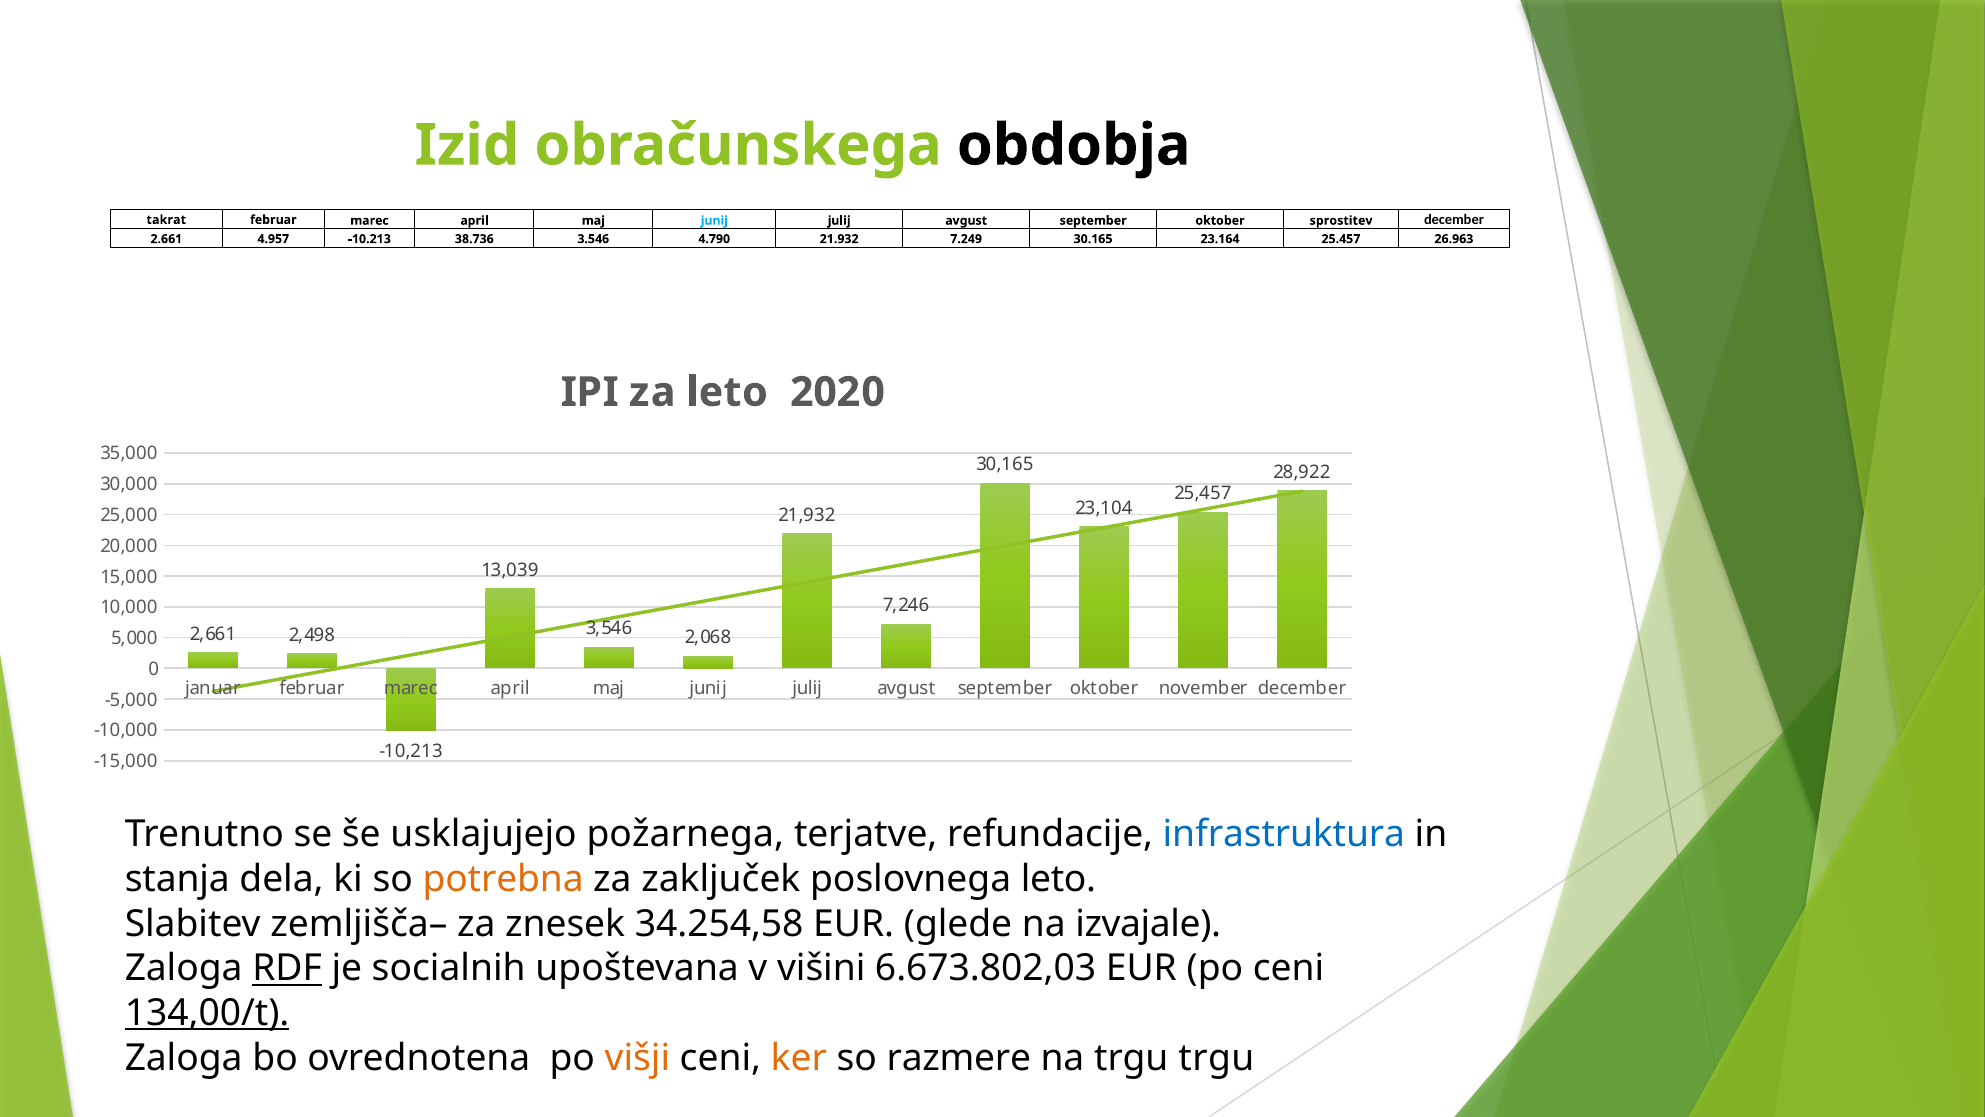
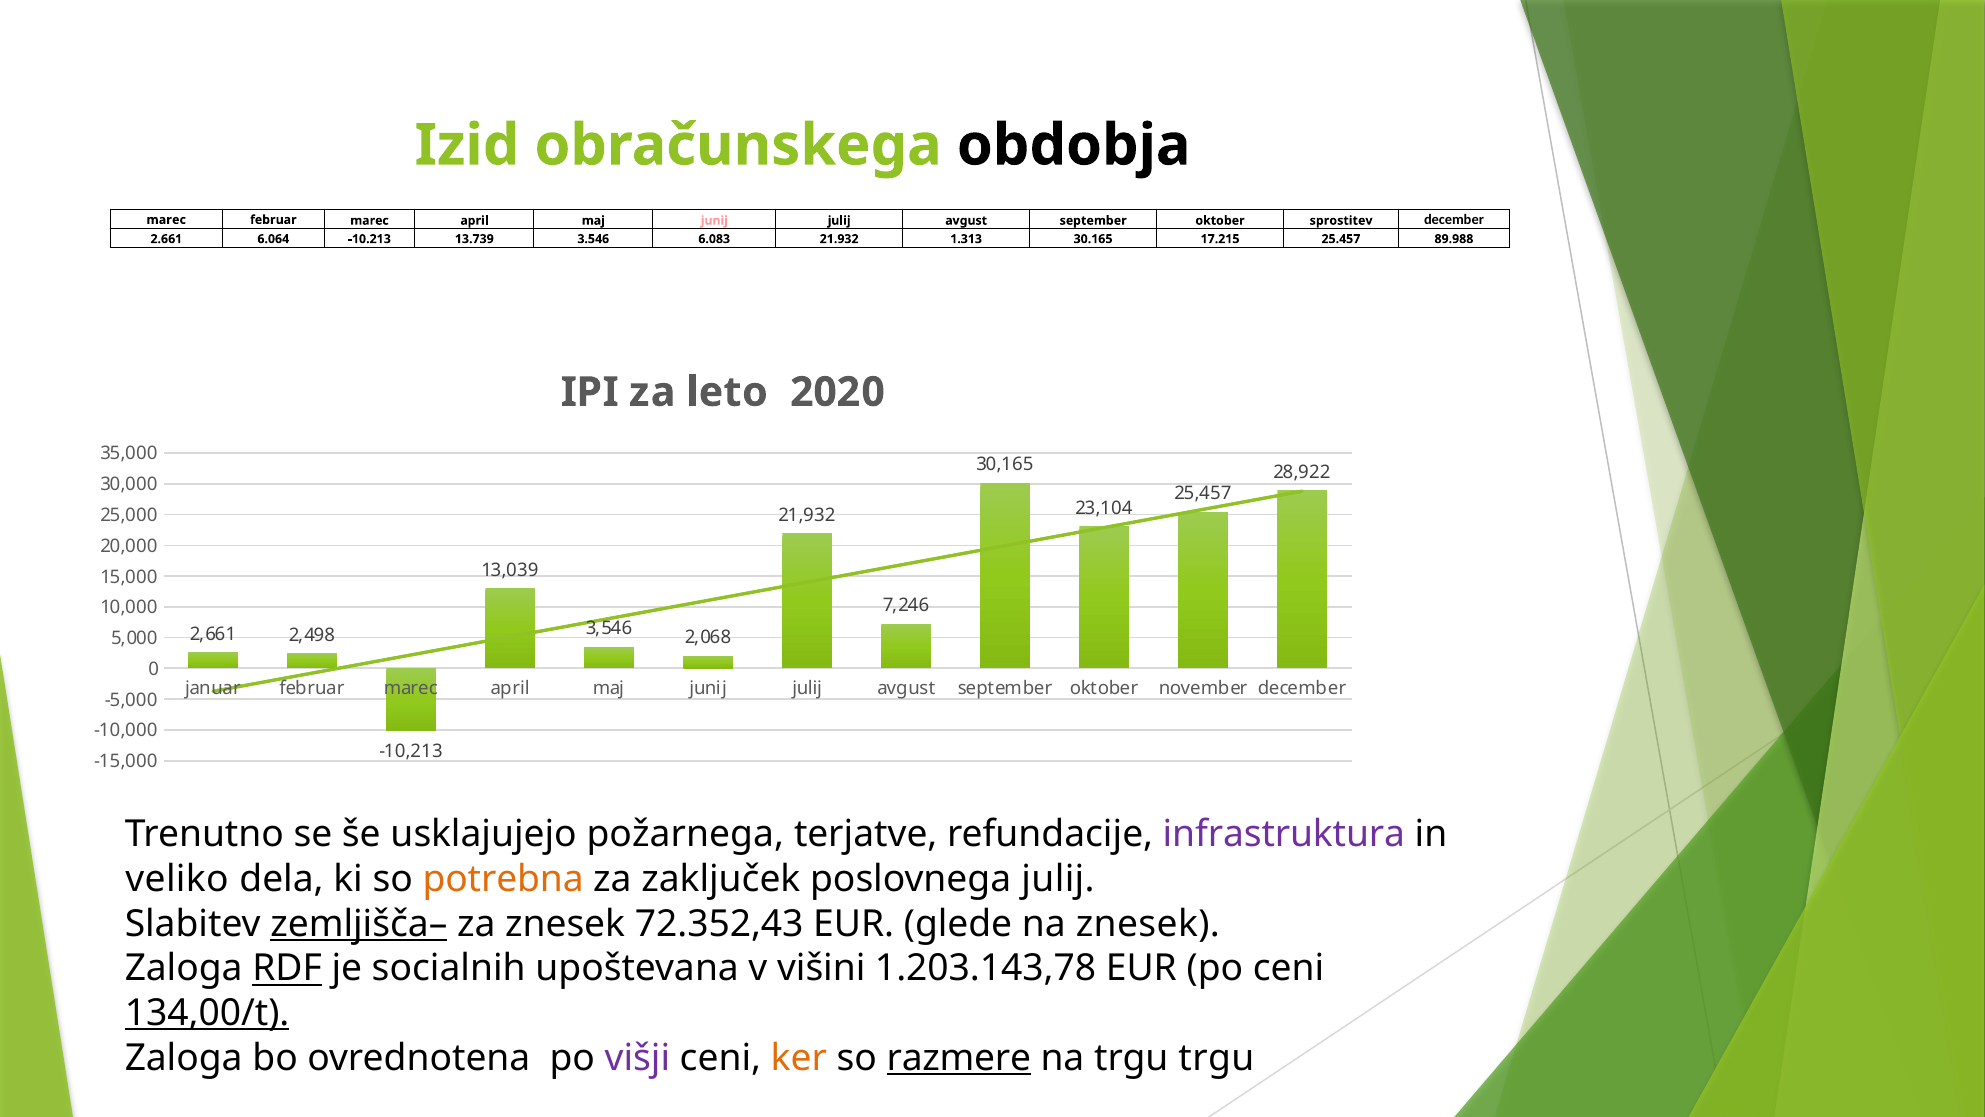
takrat: takrat -> marec (166, 220)
junij colour: light blue -> pink (714, 221)
4.957: 4.957 -> 6.064 (273, 239)
38.736: 38.736 -> 13.739 (474, 239)
4.790: 4.790 -> 6.083 (714, 239)
7.249: 7.249 -> 1.313 (966, 239)
23.164: 23.164 -> 17.215 (1220, 239)
26.963: 26.963 -> 89.988 (1454, 239)
infrastruktura colour: blue -> purple (1284, 834)
stanja: stanja -> veliko (177, 879)
poslovnega leto: leto -> julij (1058, 879)
zemljišča– underline: none -> present (359, 924)
34.254,58: 34.254,58 -> 72.352,43 (719, 924)
na izvajale: izvajale -> znesek (1148, 924)
6.673.802,03: 6.673.802,03 -> 1.203.143,78 (986, 968)
višji colour: orange -> purple (637, 1058)
razmere underline: none -> present (959, 1058)
